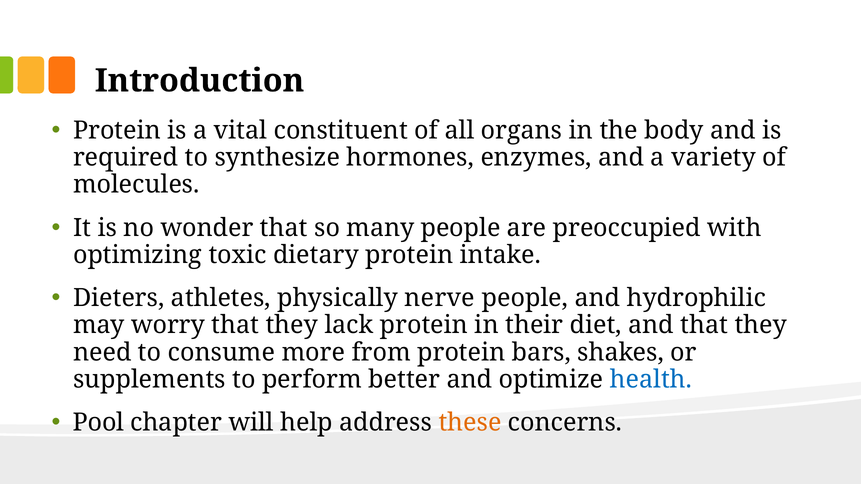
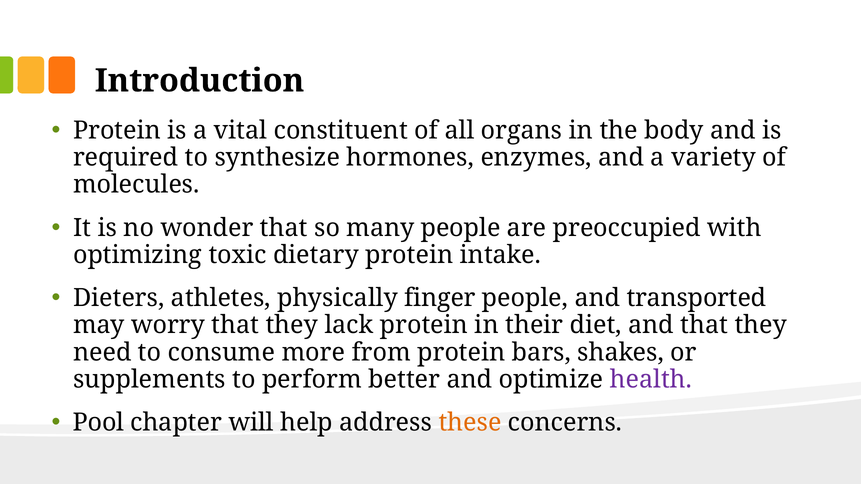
nerve: nerve -> finger (440, 298)
hydrophilic: hydrophilic -> transported (696, 298)
health colour: blue -> purple (651, 380)
